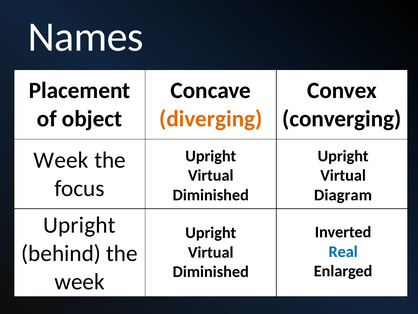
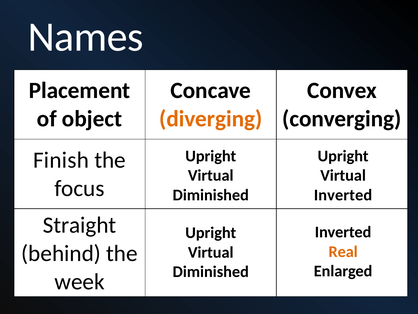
Week: Week -> Finish (61, 160)
Diagram: Diagram -> Inverted (343, 195)
Upright: Upright -> Straight (80, 225)
Real colour: blue -> orange (343, 251)
